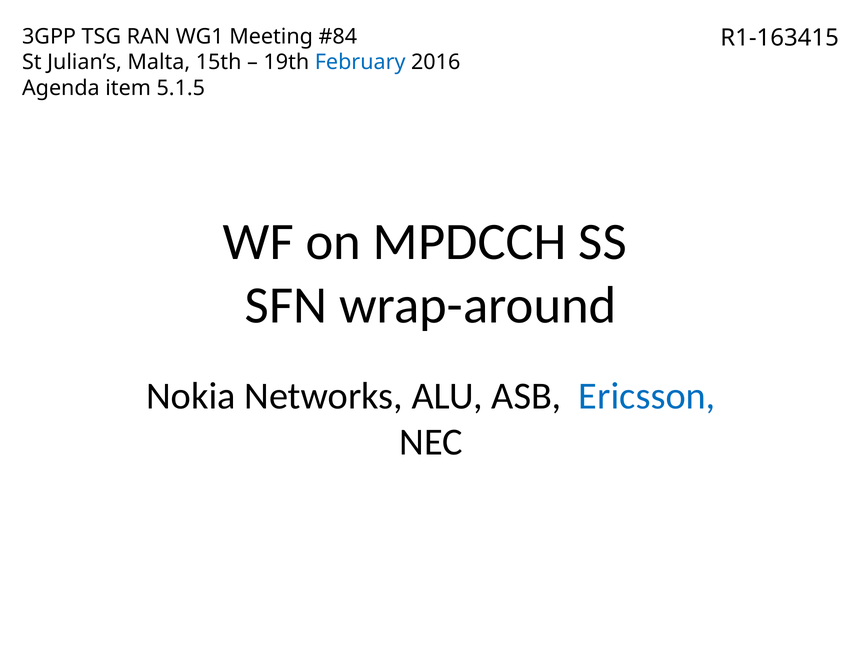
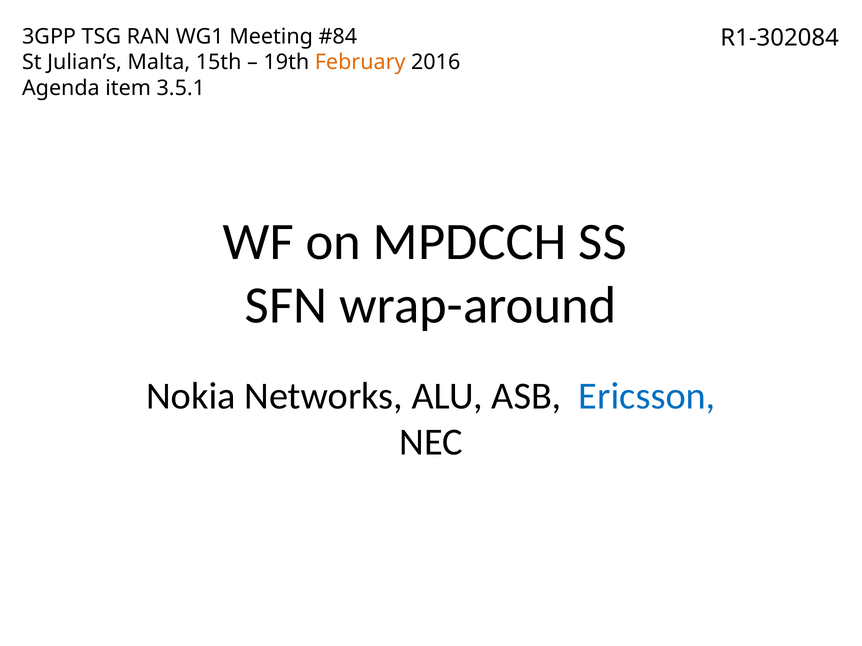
R1-163415: R1-163415 -> R1-302084 (780, 38)
February colour: blue -> orange (360, 62)
5.1.5: 5.1.5 -> 3.5.1 (181, 88)
